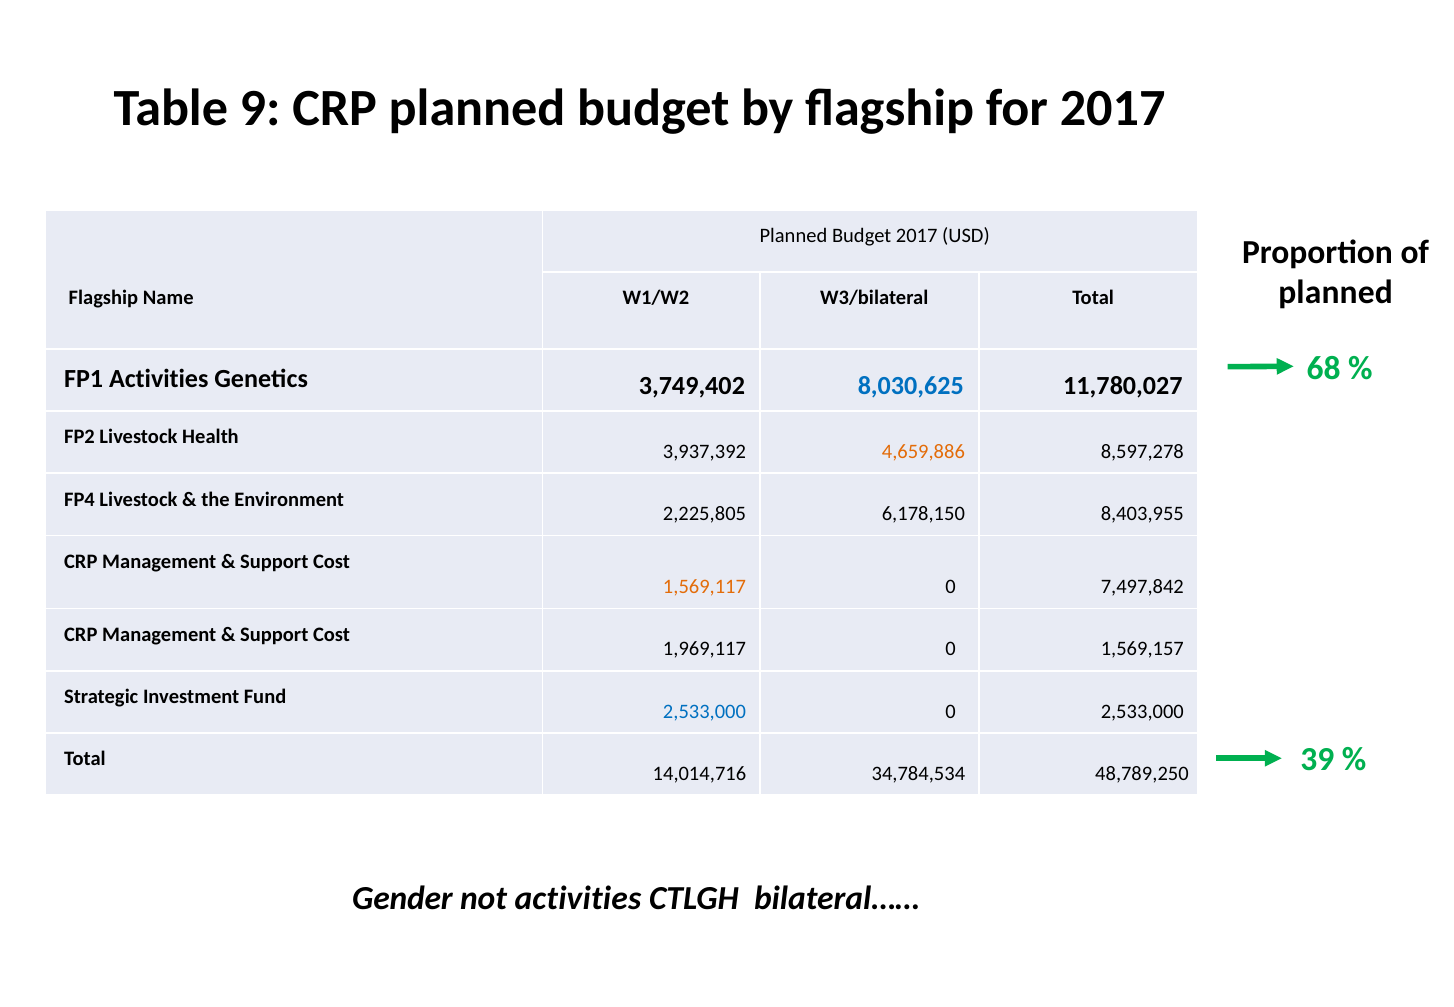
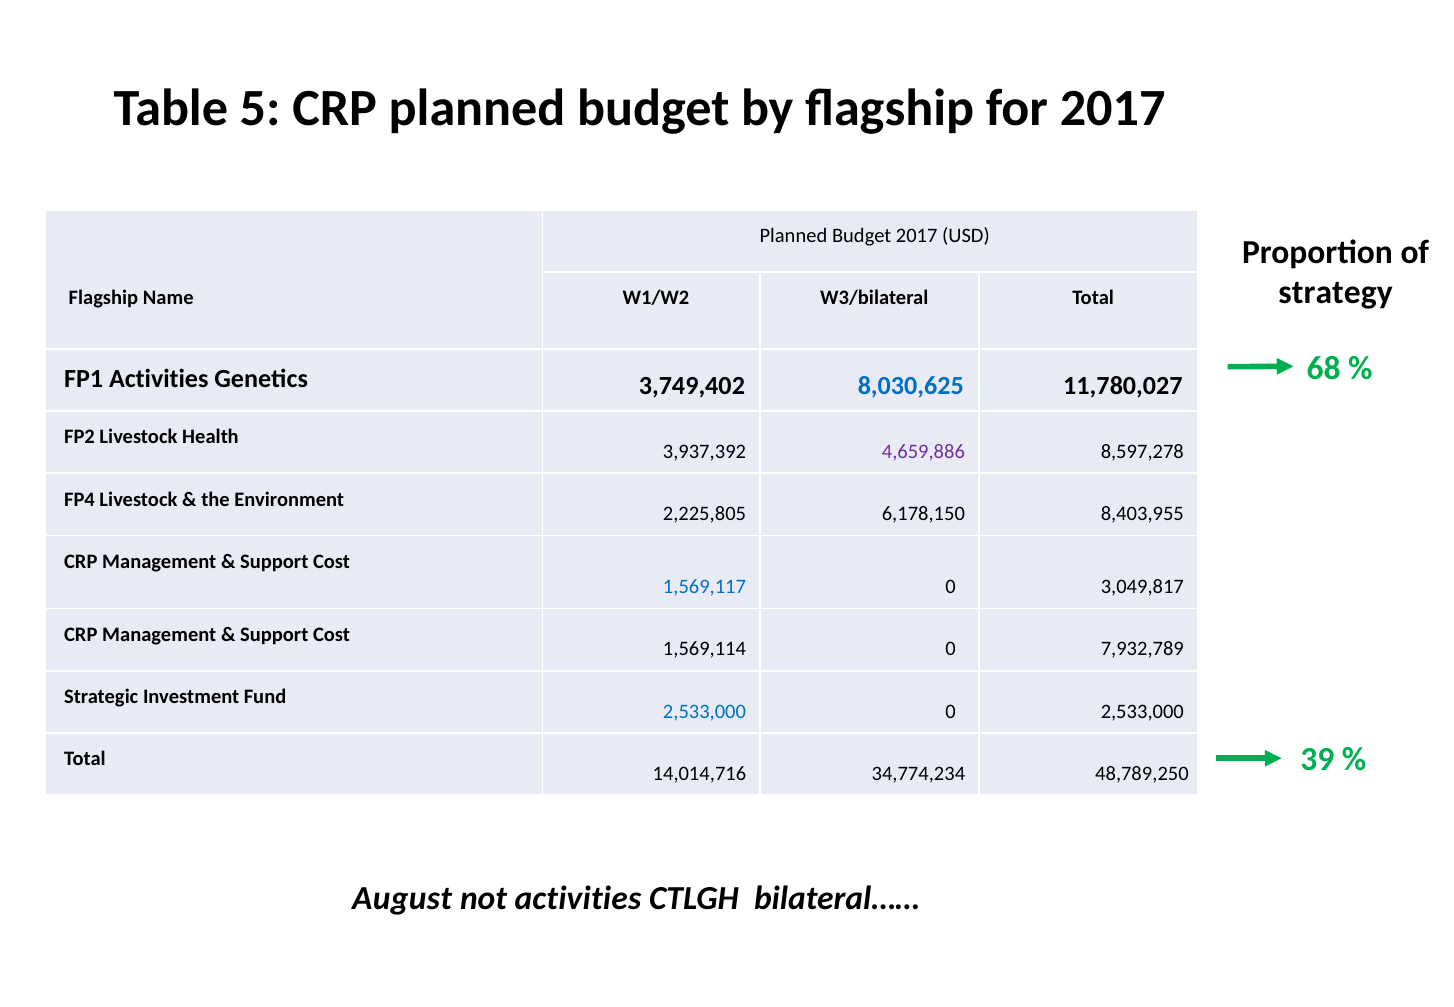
9: 9 -> 5 (260, 108)
planned: planned -> strategy (1336, 292)
4,659,886 colour: orange -> purple (923, 451)
1,569,117 colour: orange -> blue (704, 587)
7,497,842: 7,497,842 -> 3,049,817 (1142, 587)
1,969,117: 1,969,117 -> 1,569,114 (704, 649)
1,569,157: 1,569,157 -> 7,932,789 (1142, 649)
34,784,534: 34,784,534 -> 34,774,234 (918, 773)
Gender: Gender -> August (402, 898)
